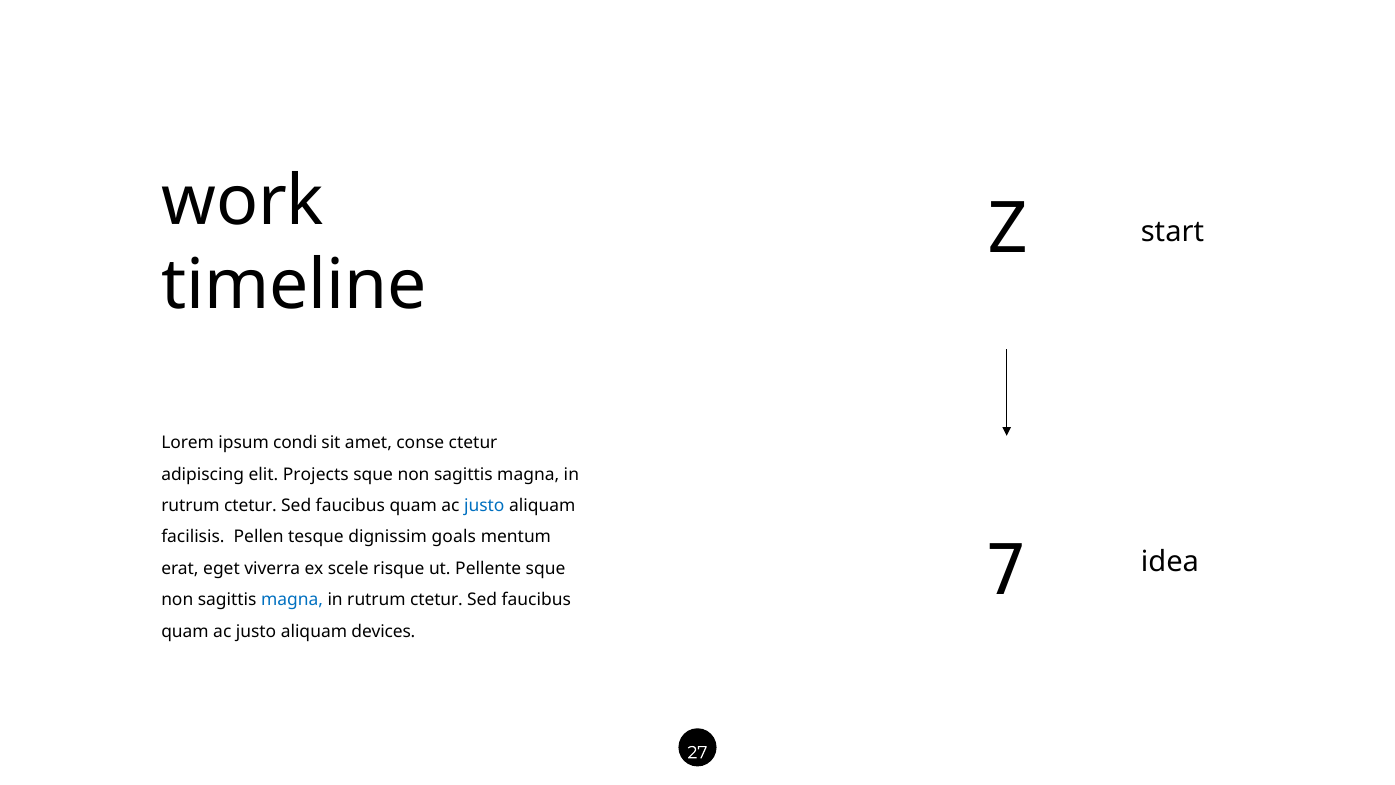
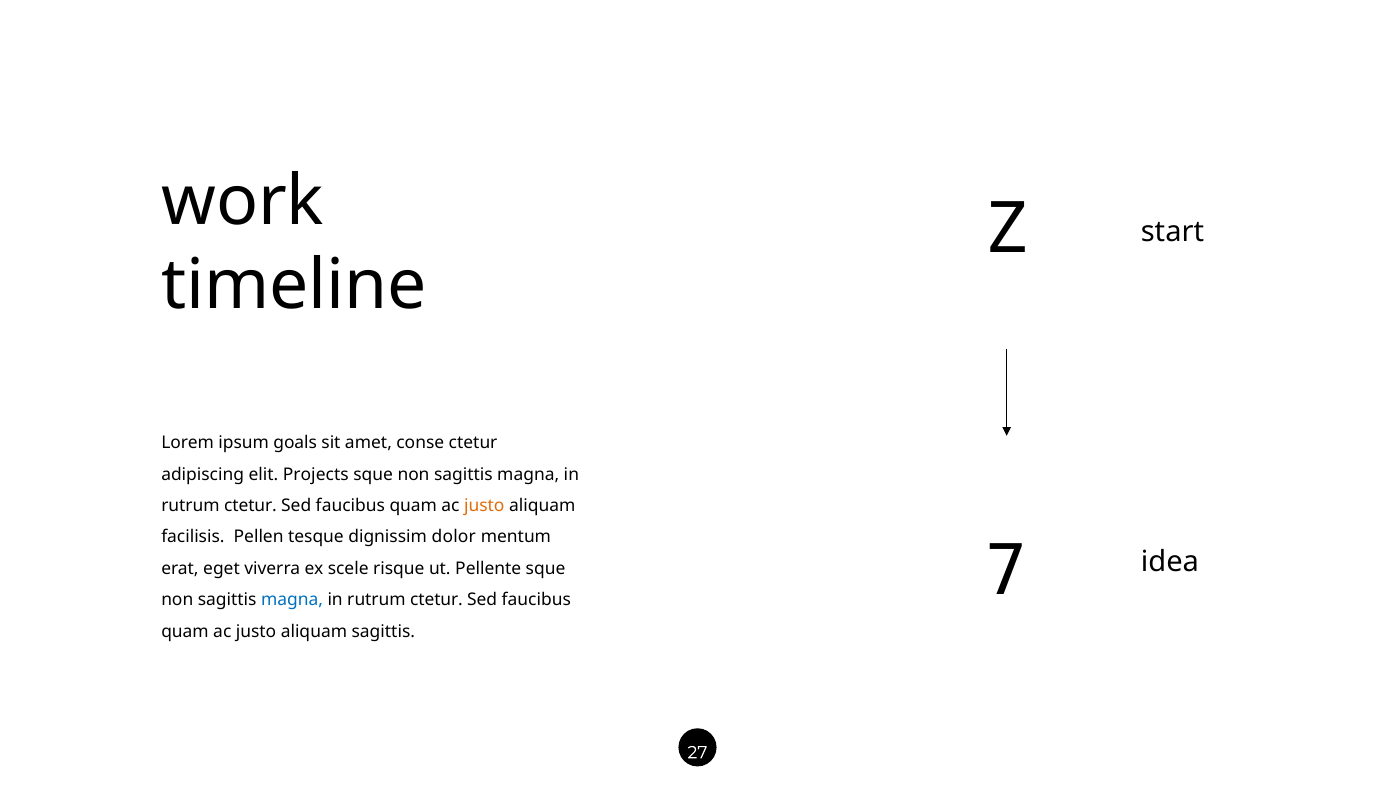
condi: condi -> goals (295, 443)
justo colour: blue -> orange (484, 505)
goals: goals -> dolor (454, 537)
aliquam devices: devices -> sagittis (383, 631)
